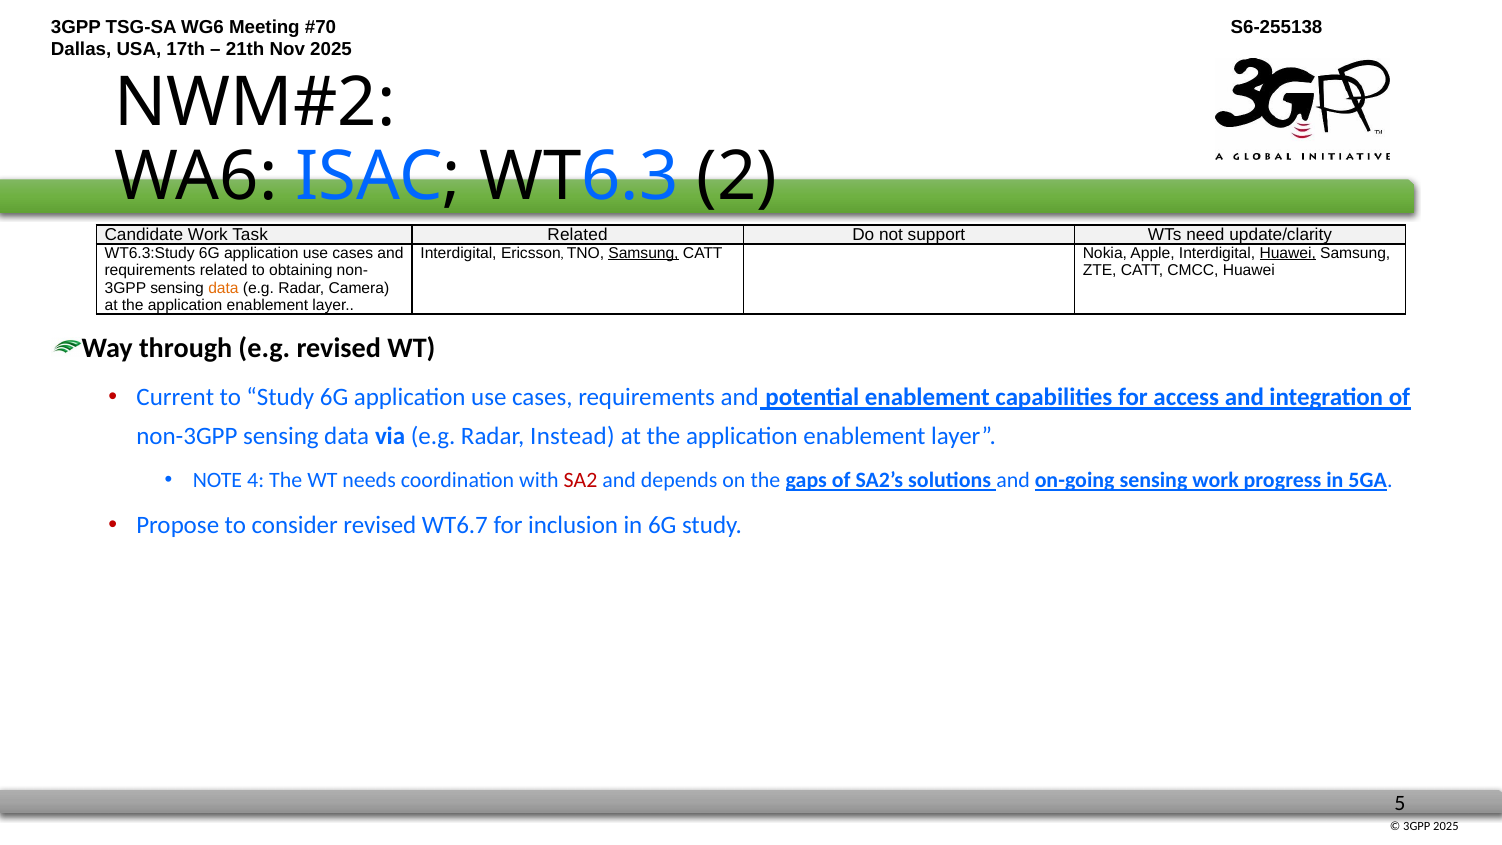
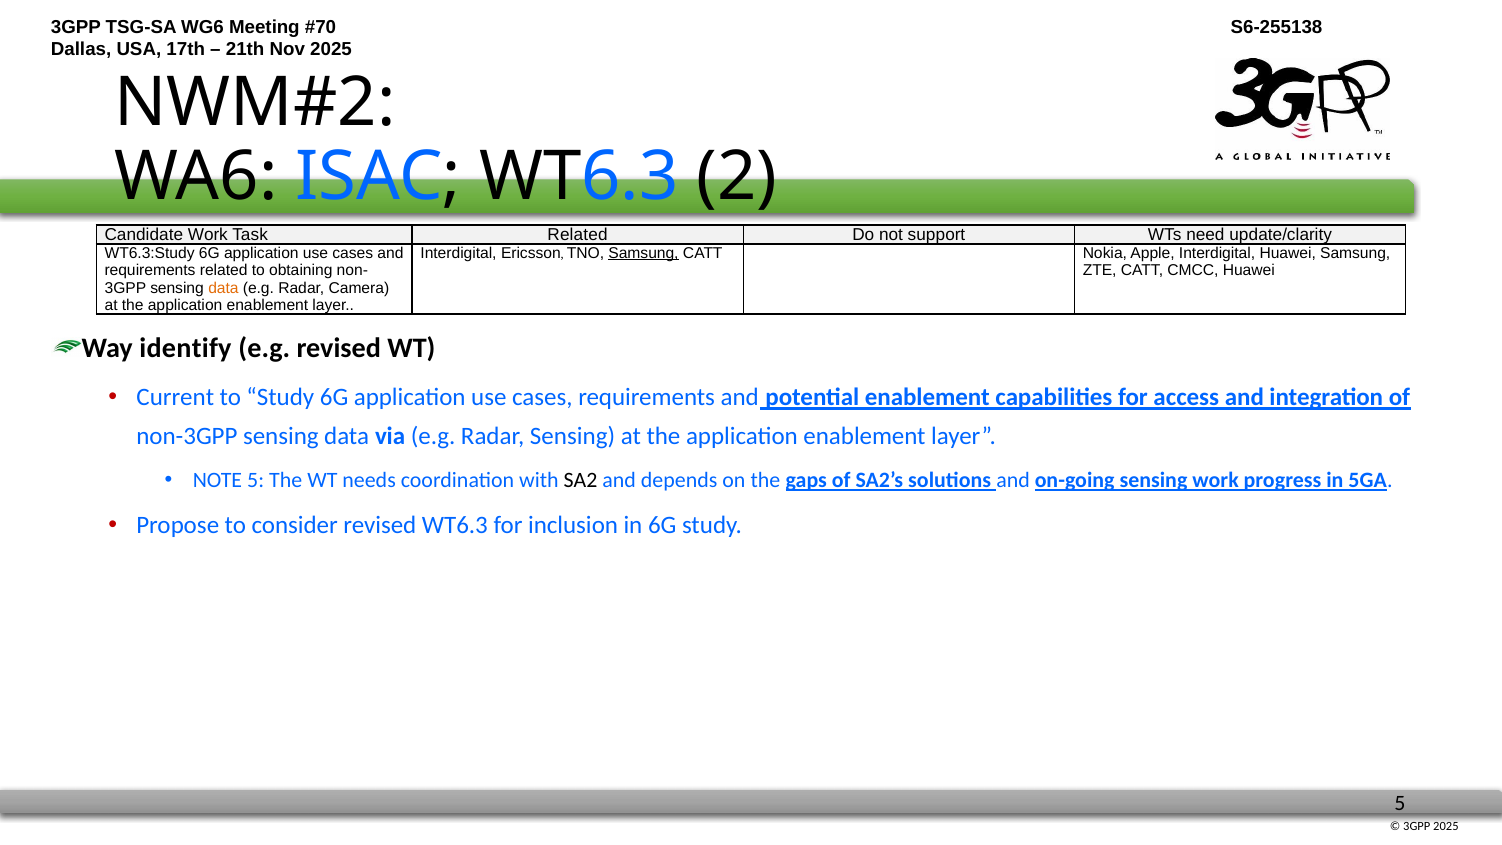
Huawei underline: present -> none (1288, 253)
through: through -> identify (185, 348)
Radar Instead: Instead -> Sensing (573, 436)
NOTE 4: 4 -> 5 (256, 480)
SA2 colour: red -> black (581, 480)
revised WT6.7: WT6.7 -> WT6.3 (455, 525)
